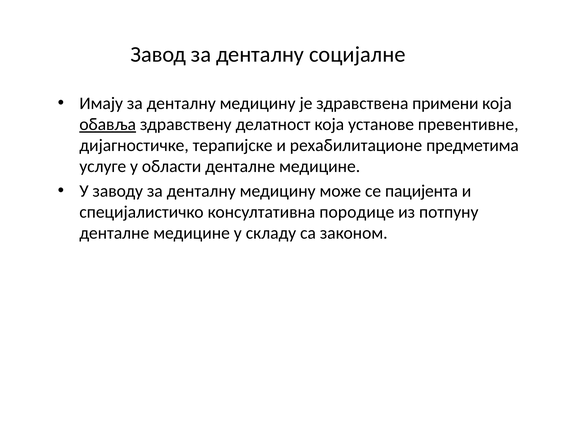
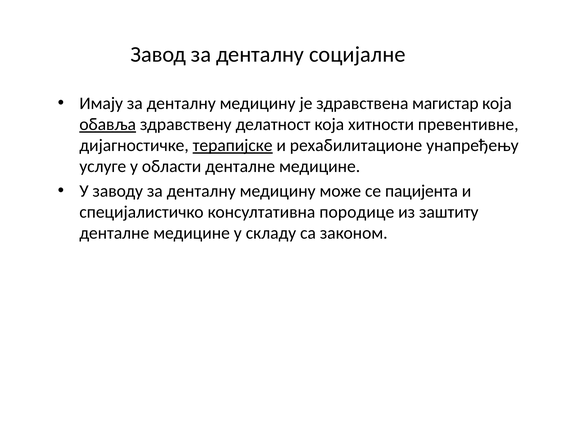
примени: примени -> магистар (445, 103)
установе: установе -> хитности (381, 125)
терапијске underline: none -> present (233, 146)
предметима: предметима -> унапређењу (472, 146)
потпуну: потпуну -> заштиту (449, 212)
